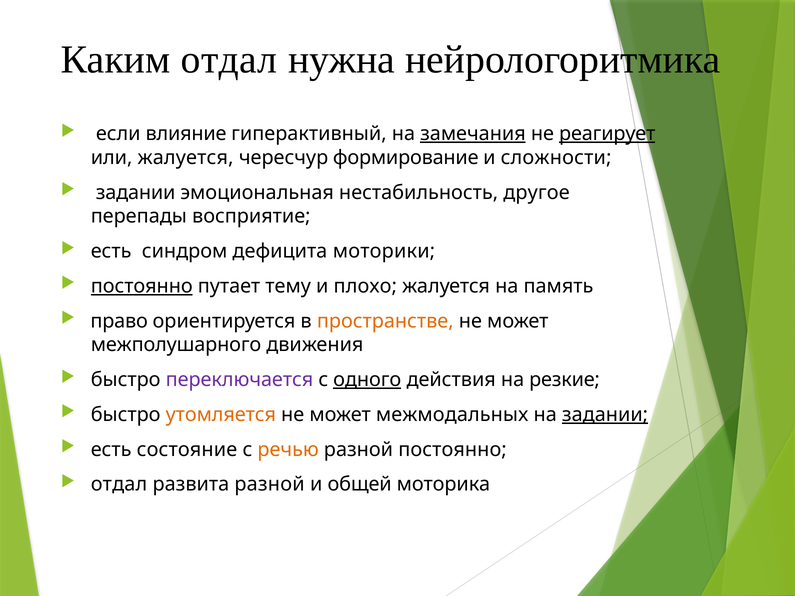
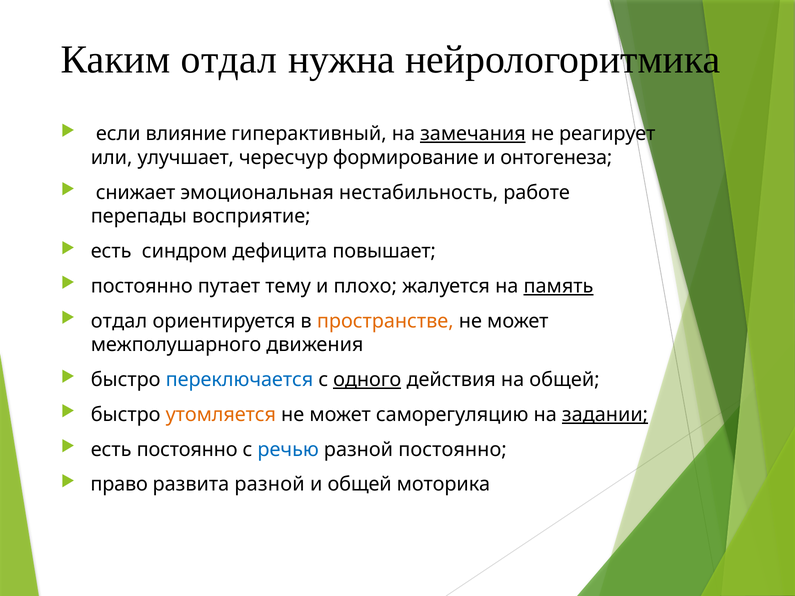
реагирует underline: present -> none (607, 134)
или жалуется: жалуется -> улучшает (186, 158)
сложности: сложности -> онтогенеза (556, 158)
задании: задании -> снижает (136, 193)
другое: другое -> работе (537, 193)
моторики: моторики -> повышает (384, 251)
постоянно underline: present -> none (142, 286)
память underline: none -> present (558, 286)
право: право -> отдал (119, 321)
переключается colour: purple -> blue (239, 380)
на резкие: резкие -> общей (564, 380)
межмодальных: межмодальных -> саморегуляцию (452, 415)
есть состояние: состояние -> постоянно (187, 450)
речью colour: orange -> blue (288, 450)
отдал: отдал -> право (119, 485)
